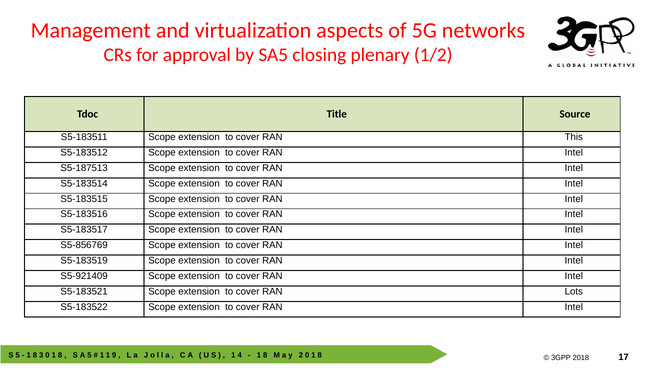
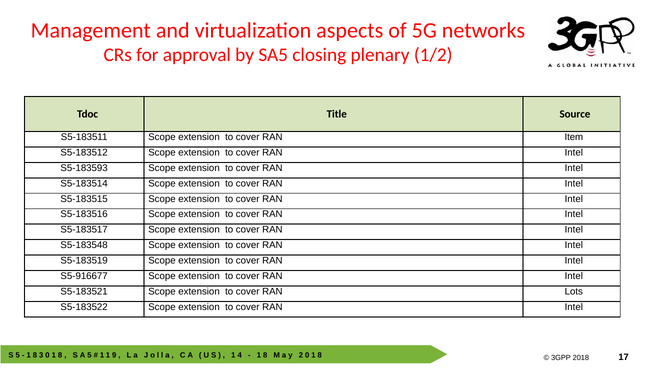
This: This -> Item (574, 137)
S5‑187513: S5‑187513 -> S5‑183593 (84, 168)
S5‑856769: S5‑856769 -> S5‑183548 (84, 245)
S5‑921409: S5‑921409 -> S5‑916677 (84, 276)
